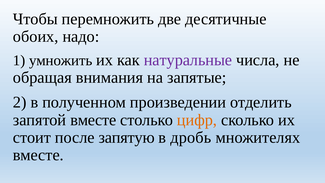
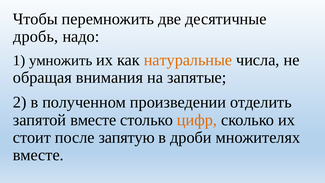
обоих: обоих -> дробь (36, 36)
натуральные colour: purple -> orange (188, 60)
дробь: дробь -> дроби (191, 137)
